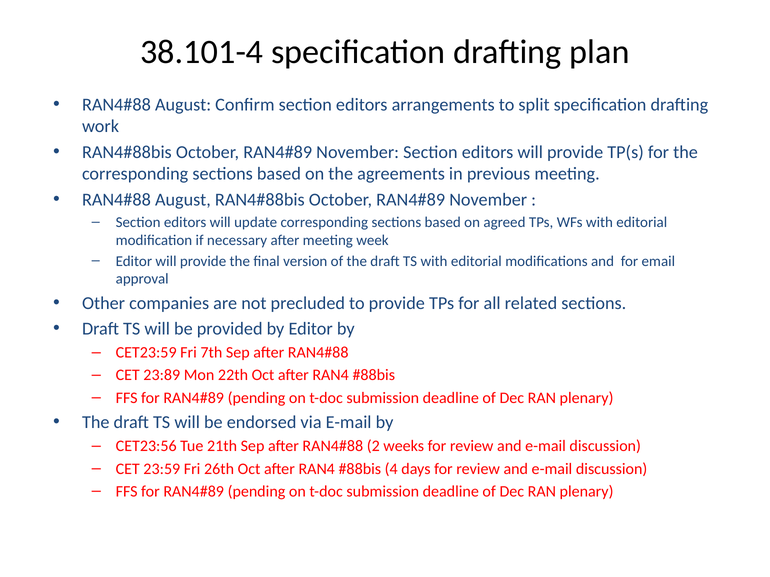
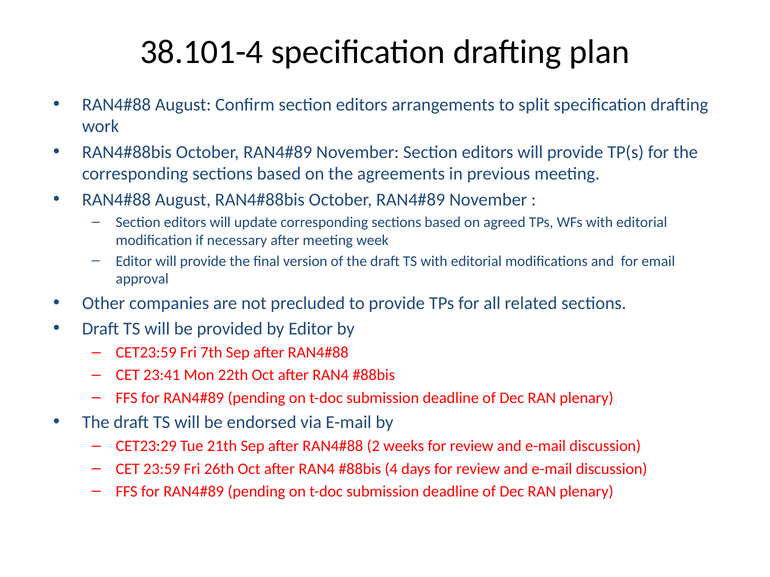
23:89: 23:89 -> 23:41 (162, 375)
CET23:56: CET23:56 -> CET23:29 (146, 446)
